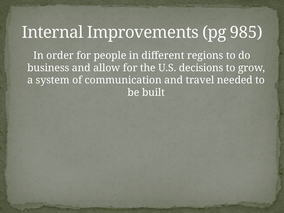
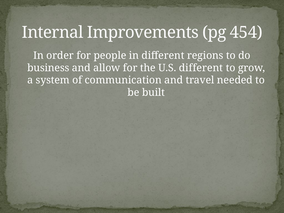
985: 985 -> 454 (246, 32)
U.S decisions: decisions -> different (201, 68)
